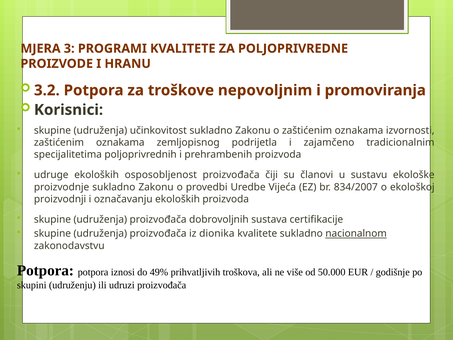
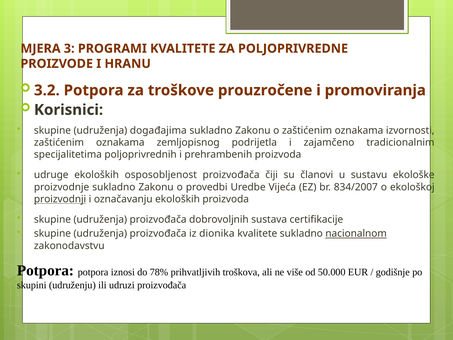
nepovoljnim: nepovoljnim -> prouzročene (265, 90)
učinkovitost: učinkovitost -> događajima (158, 130)
proizvodnji underline: none -> present (60, 199)
49%: 49% -> 78% (159, 272)
